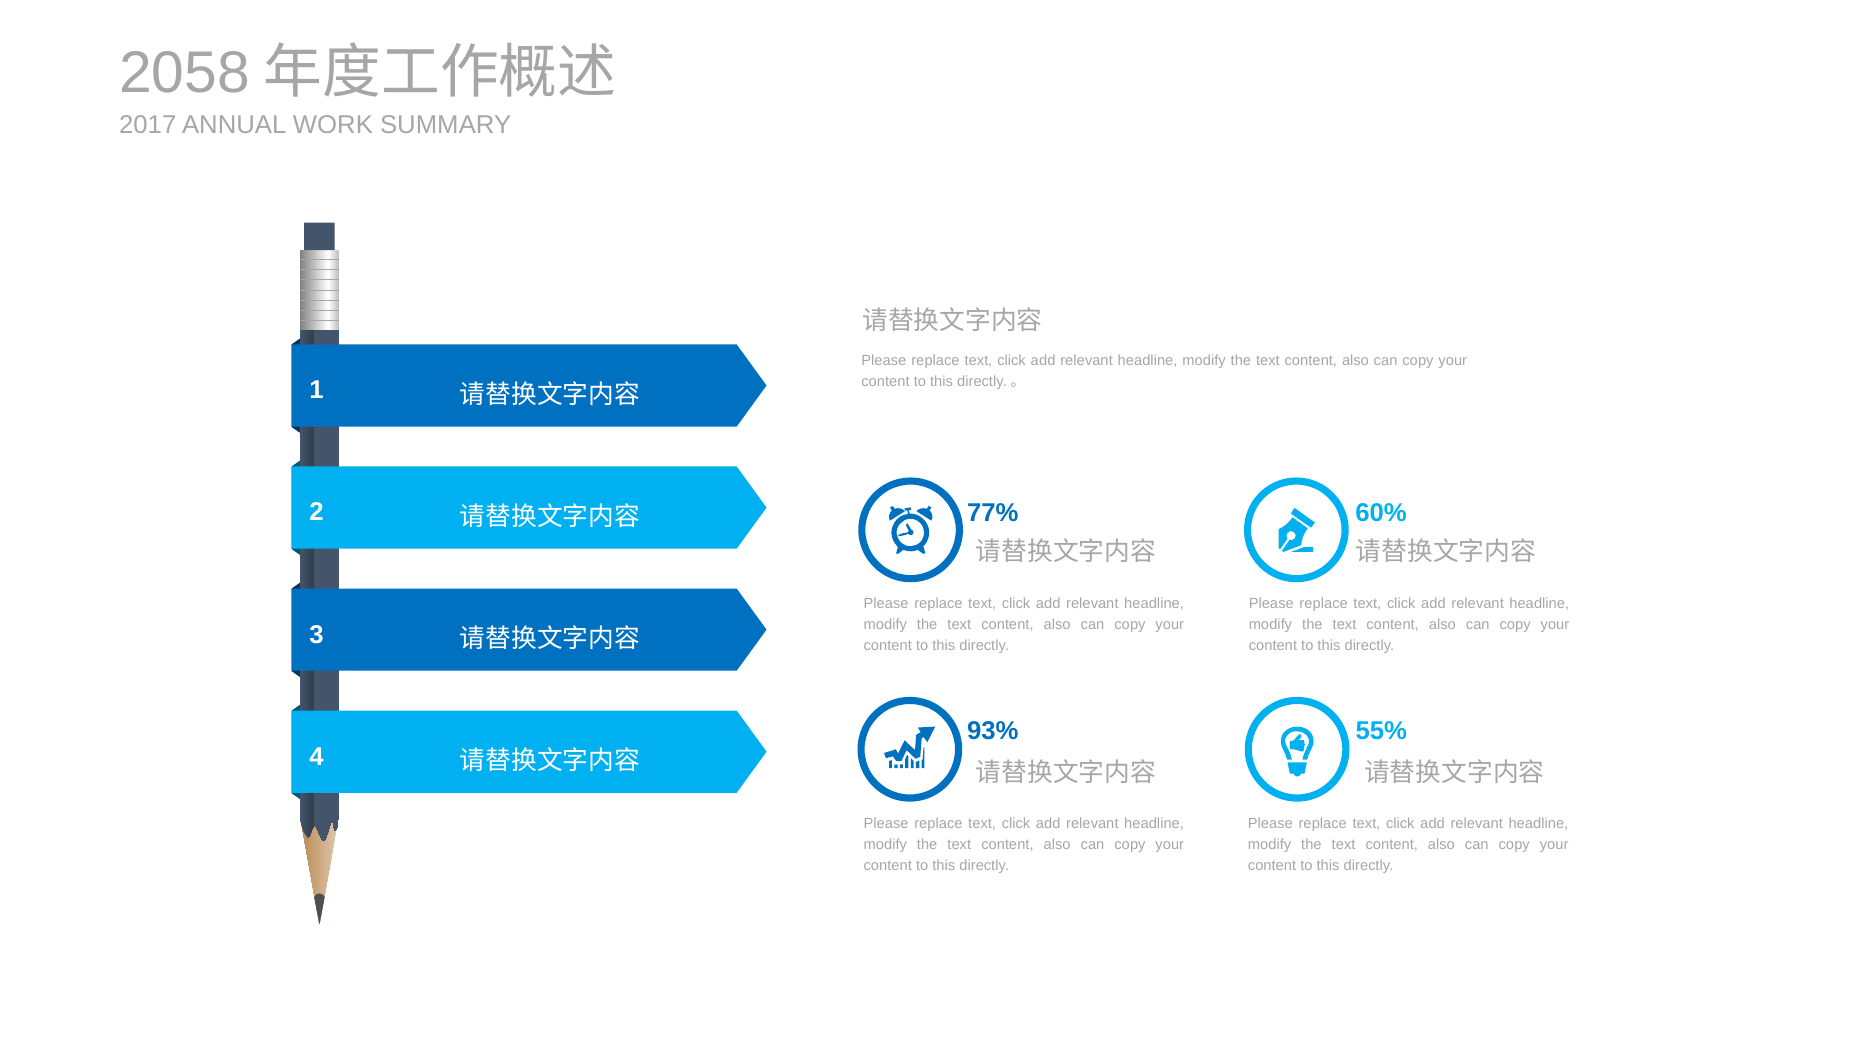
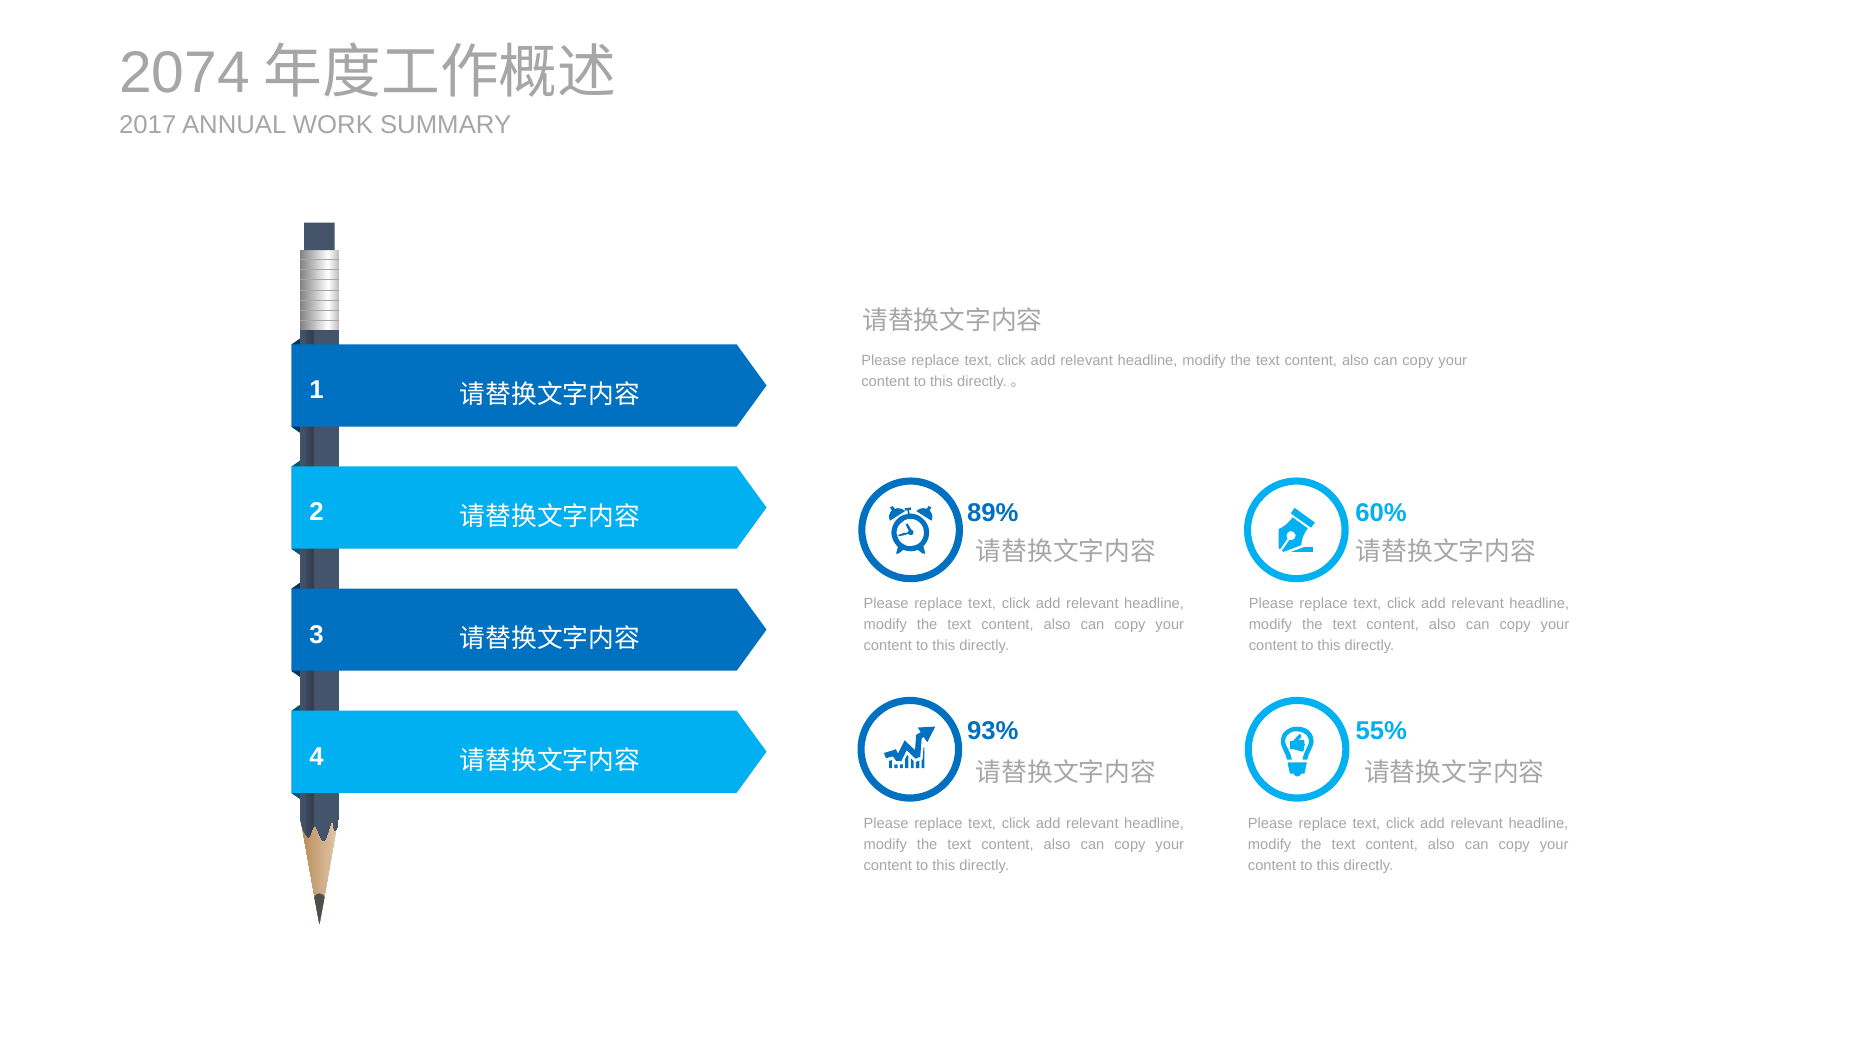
2058: 2058 -> 2074 (184, 73)
77%: 77% -> 89% (993, 513)
